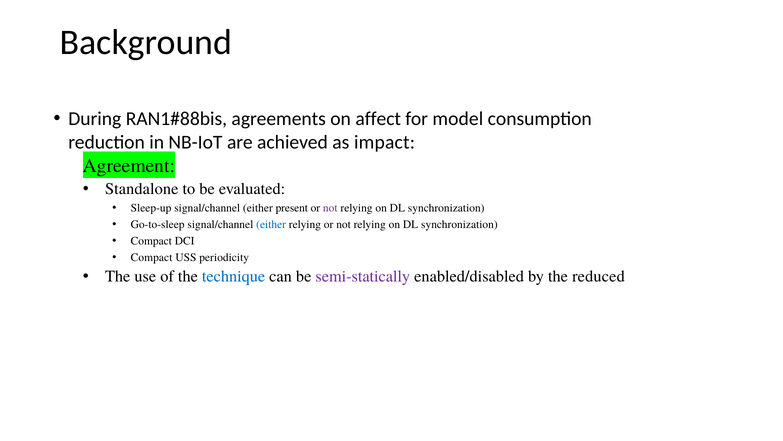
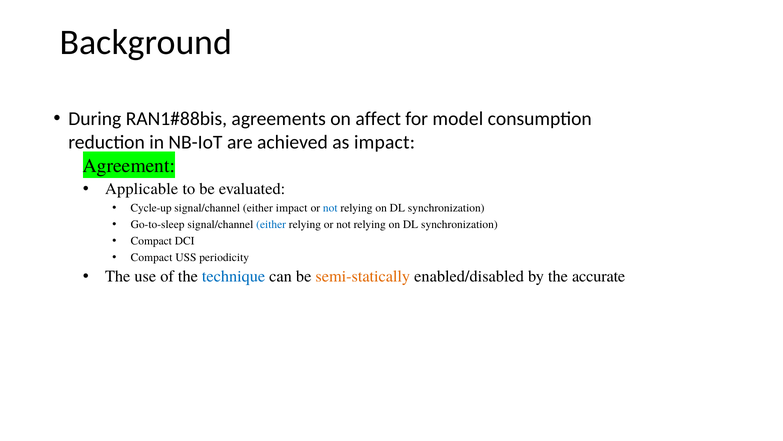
Standalone: Standalone -> Applicable (142, 189)
Sleep-up: Sleep-up -> Cycle-up (151, 208)
either present: present -> impact (292, 208)
not colour: purple -> blue (330, 208)
semi-statically colour: purple -> orange (363, 276)
reduced: reduced -> accurate (599, 276)
